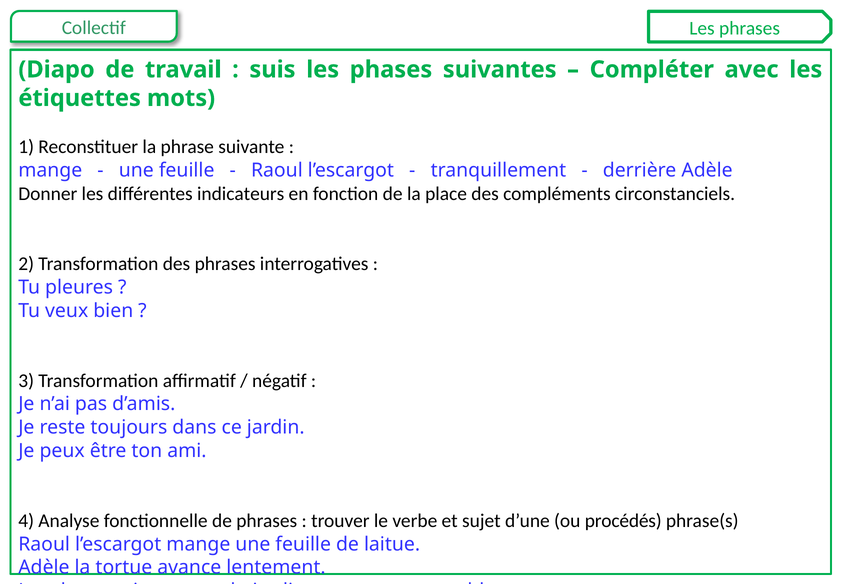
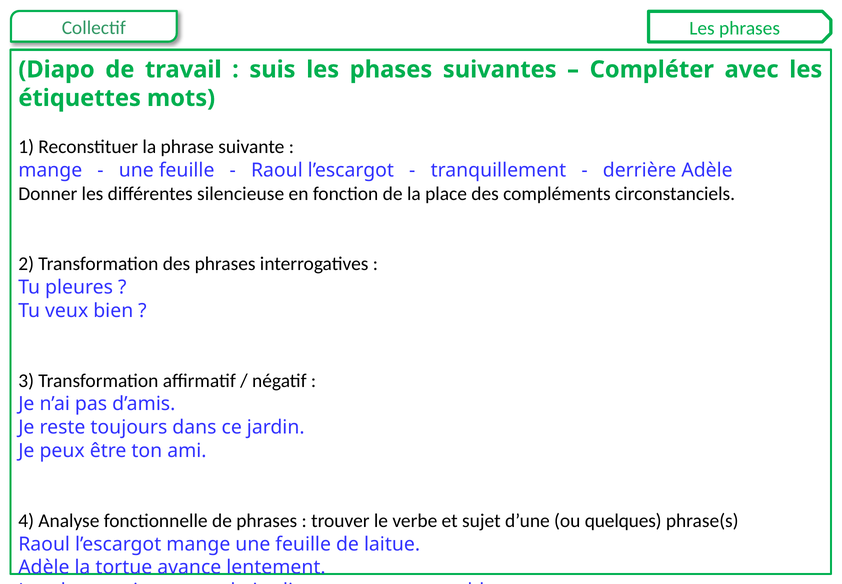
indicateurs: indicateurs -> silencieuse (241, 194)
procédés: procédés -> quelques (623, 520)
